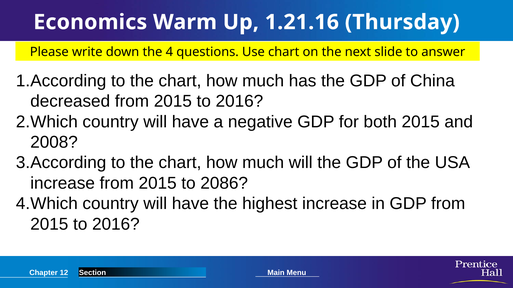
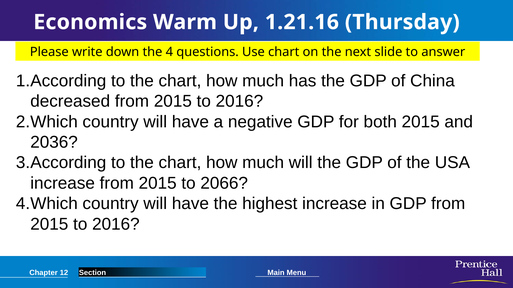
2008: 2008 -> 2036 (54, 142)
2086: 2086 -> 2066 (224, 184)
